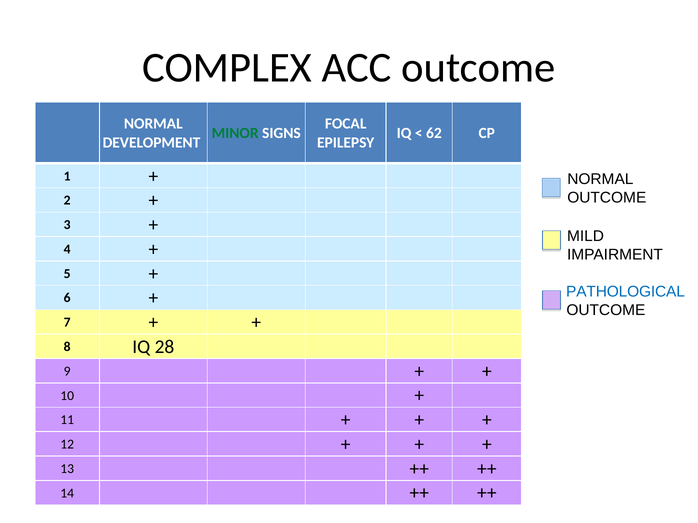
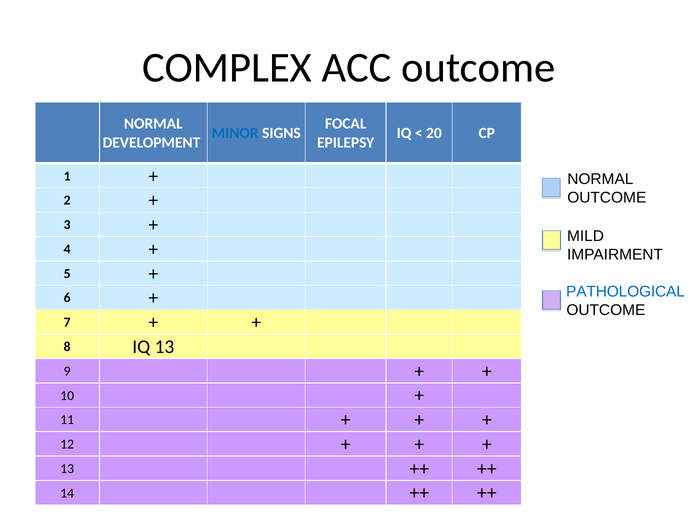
MINOR colour: green -> blue (235, 133)
62: 62 -> 20 (434, 133)
IQ 28: 28 -> 13 (164, 347)
